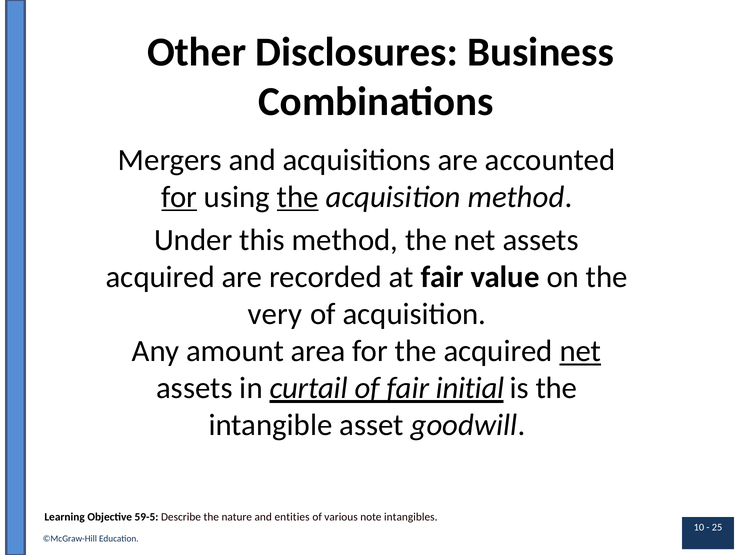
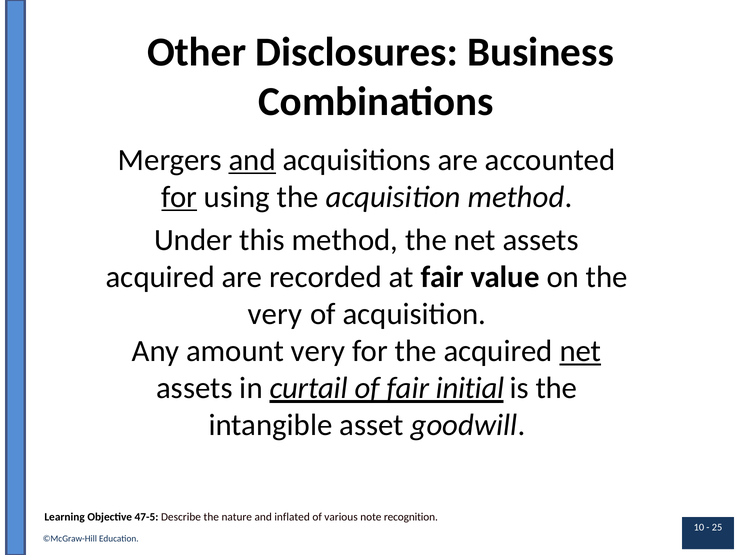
and underline: none -> present (252, 160)
the underline: present -> none (298, 197)
amount area: area -> very (318, 351)
59-5: 59-5 -> 47-5 (146, 517)
entities: entities -> inflated (292, 517)
intangibles: intangibles -> recognition (411, 517)
